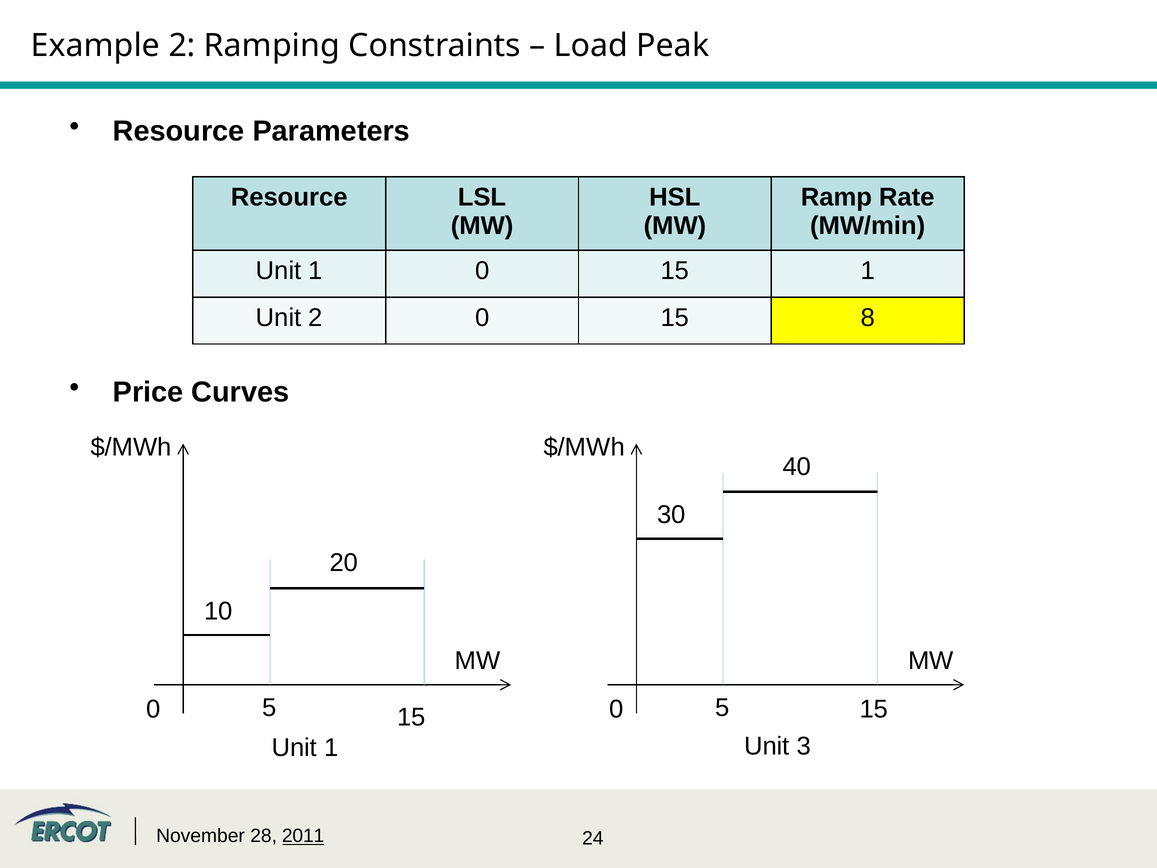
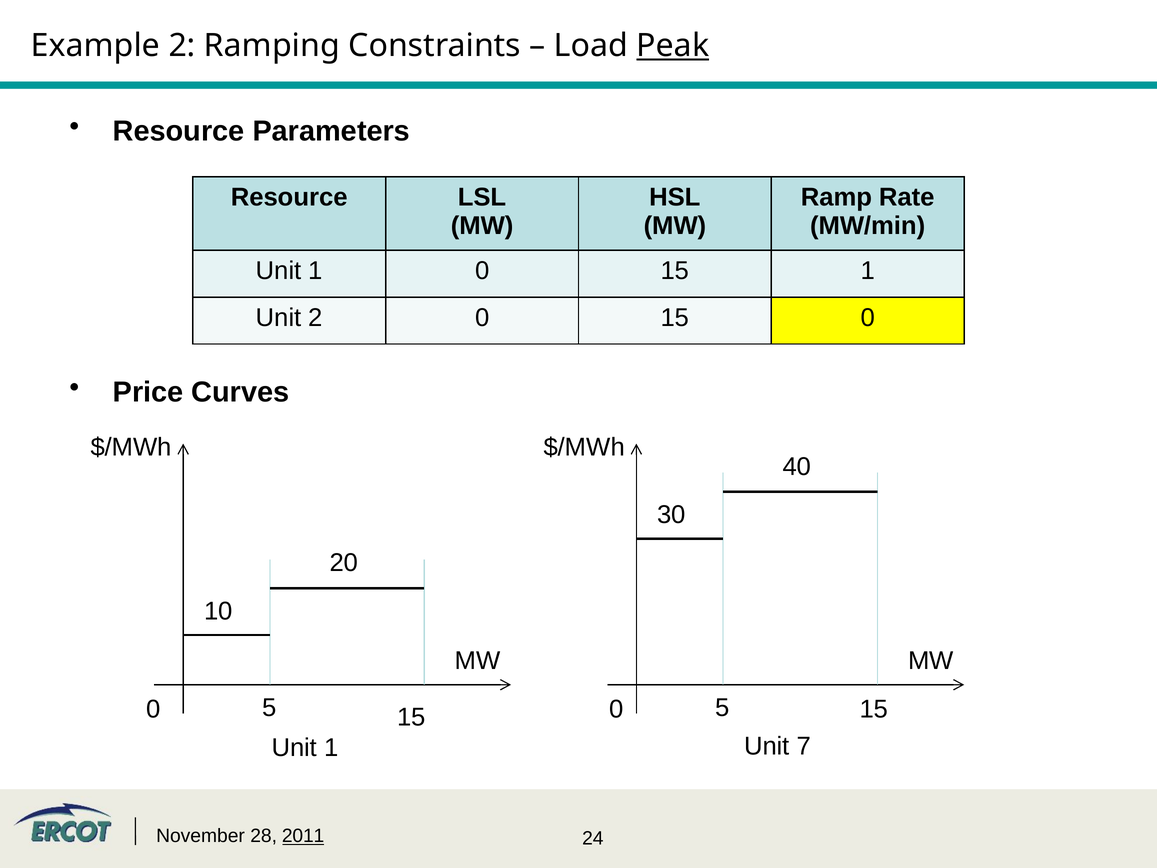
Peak underline: none -> present (673, 46)
15 8: 8 -> 0 (868, 317)
3: 3 -> 7 (804, 746)
